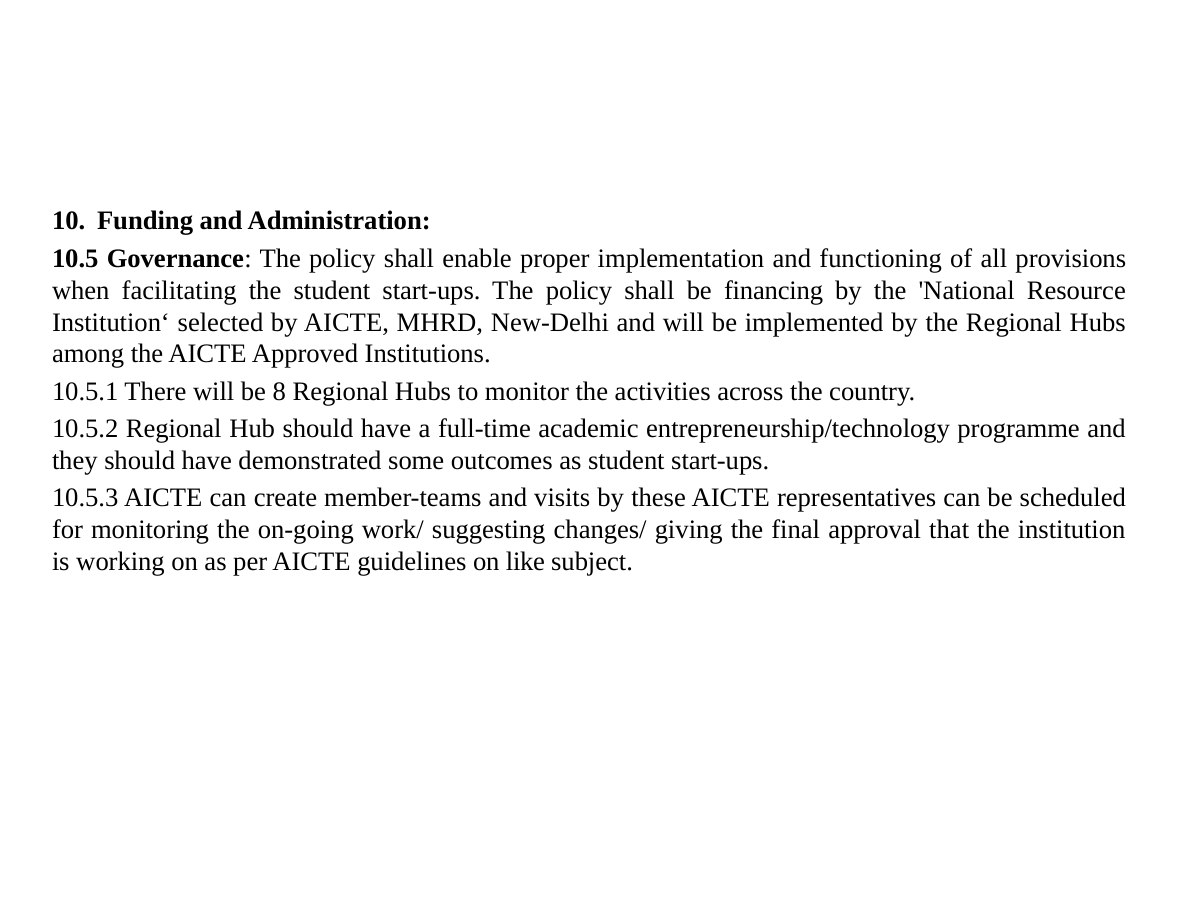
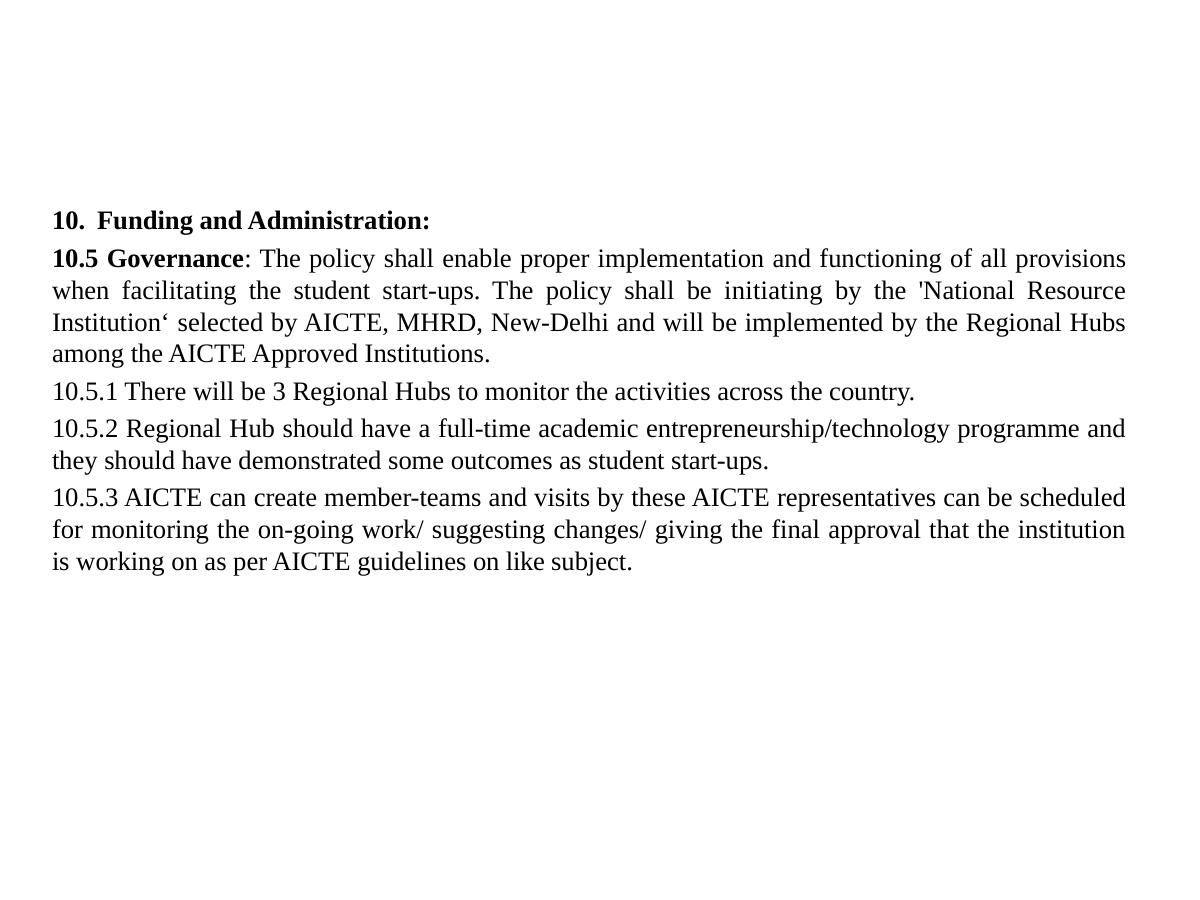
financing: financing -> initiating (773, 290)
8: 8 -> 3 (279, 391)
